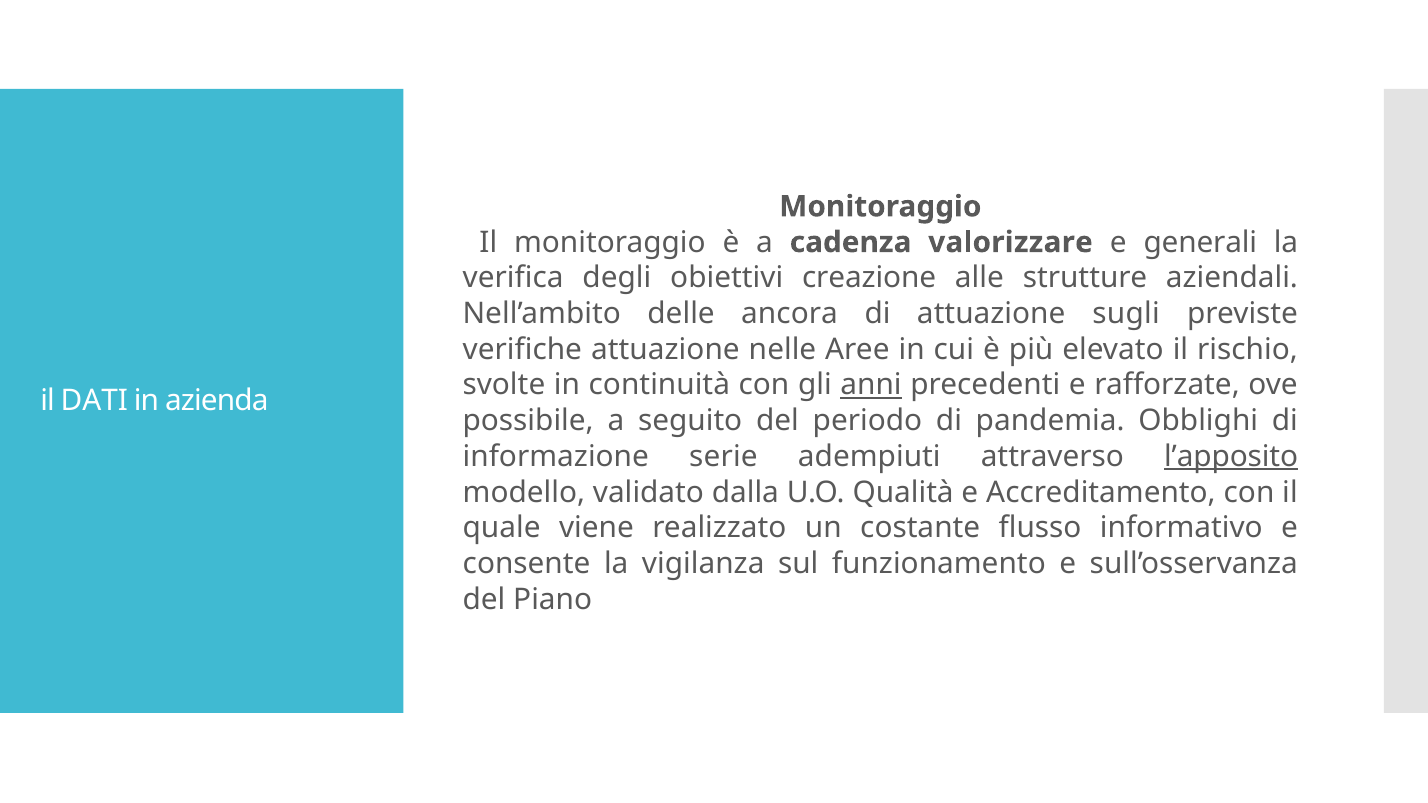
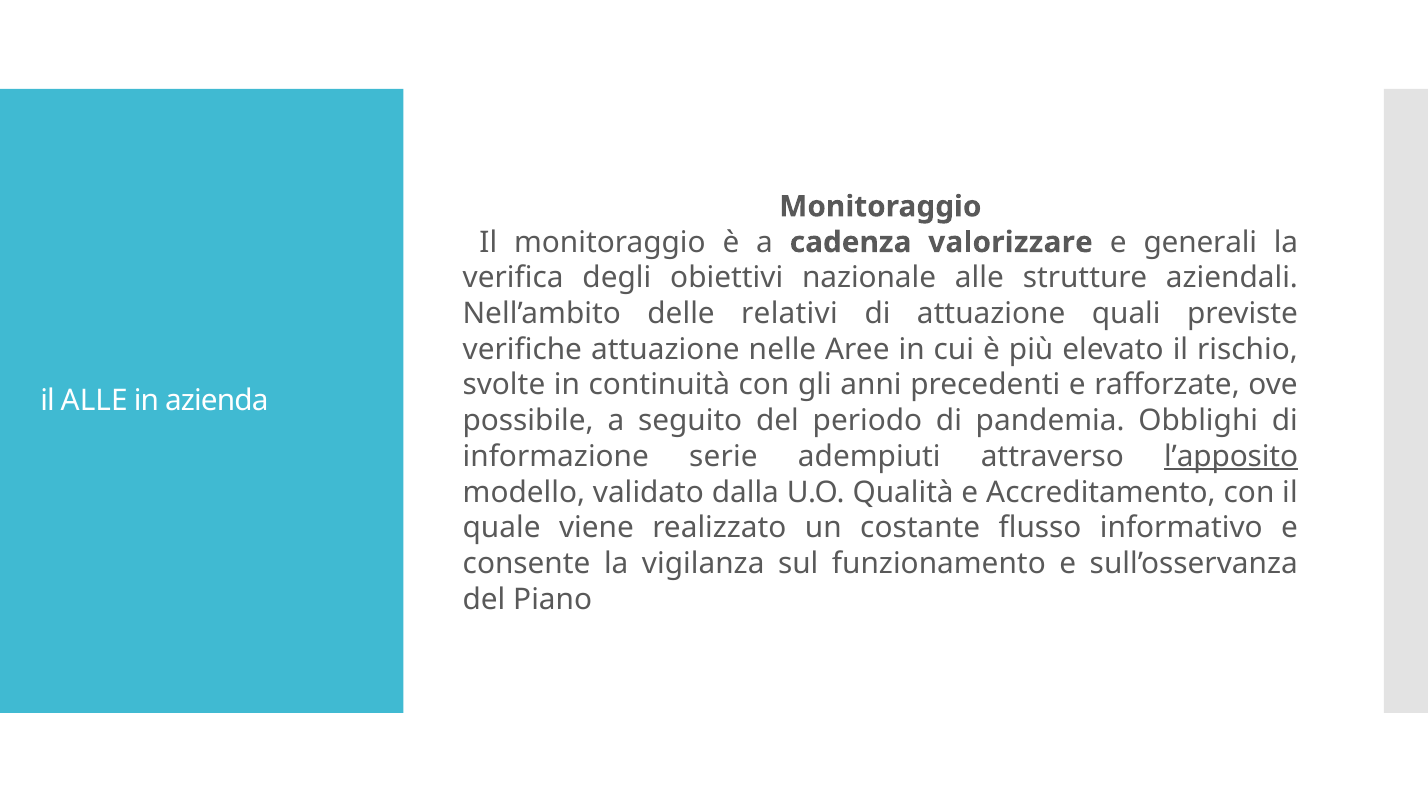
creazione: creazione -> nazionale (869, 278)
ancora: ancora -> relativi (789, 314)
sugli: sugli -> quali (1126, 314)
anni underline: present -> none (871, 385)
il DATI: DATI -> ALLE (94, 401)
